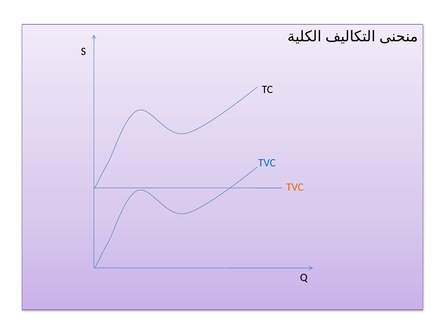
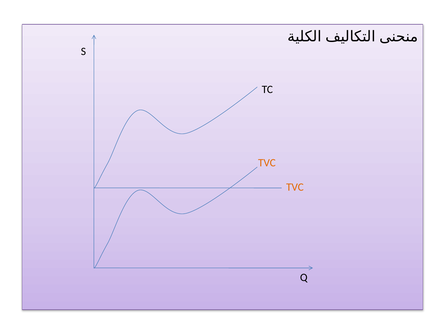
TVC colour: blue -> orange (267, 163)
